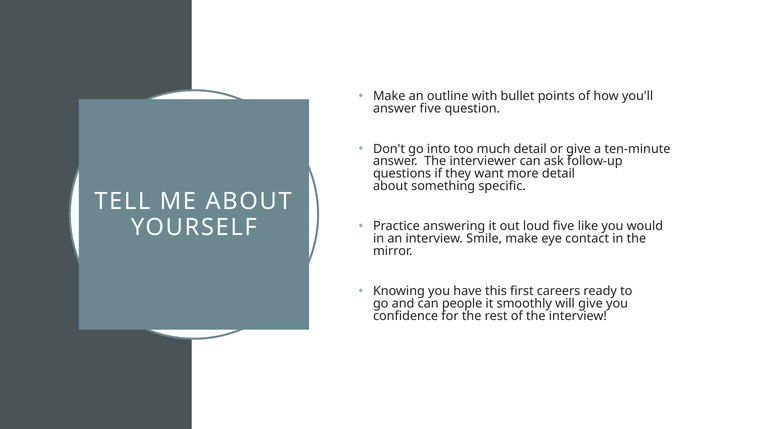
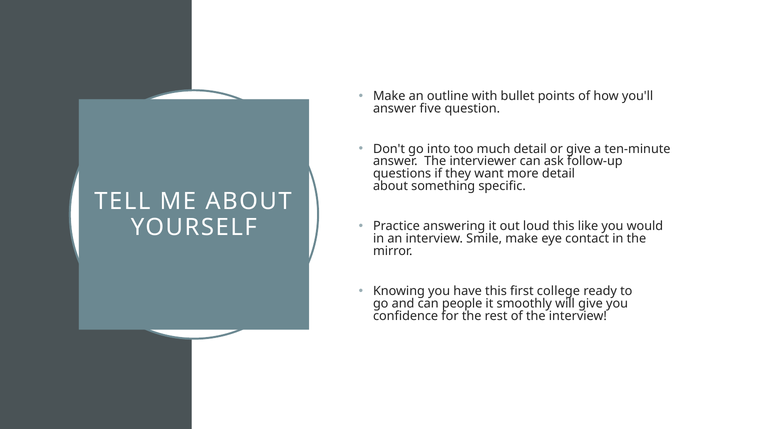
loud five: five -> this (564, 226)
careers: careers -> college (558, 291)
